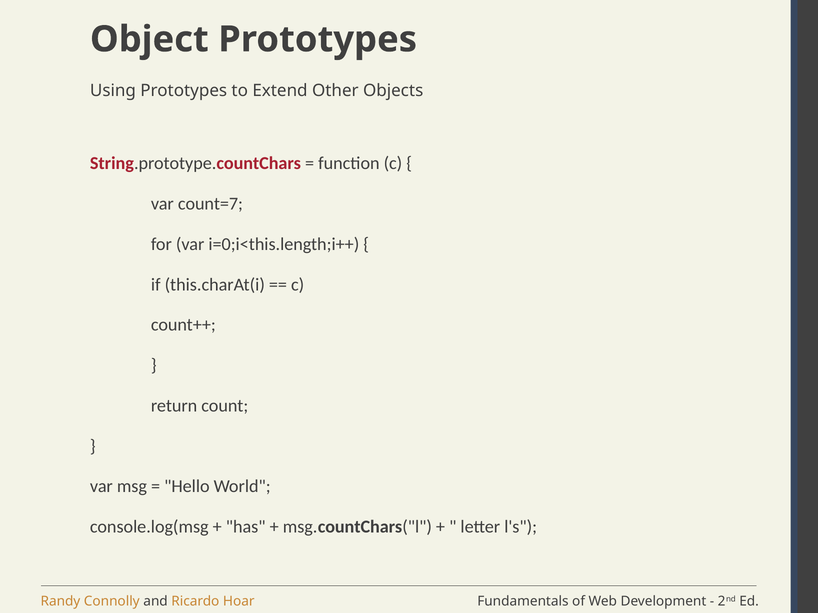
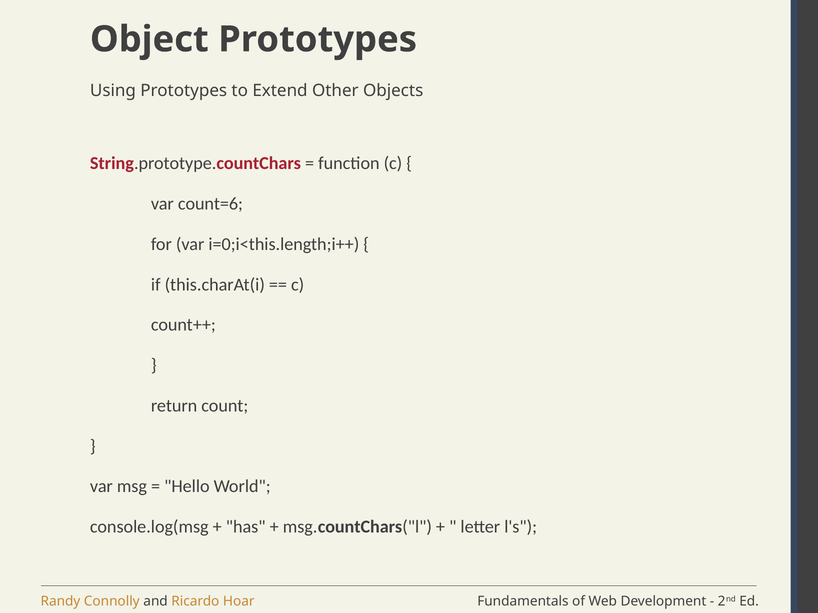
count=7: count=7 -> count=6 (210, 204)
